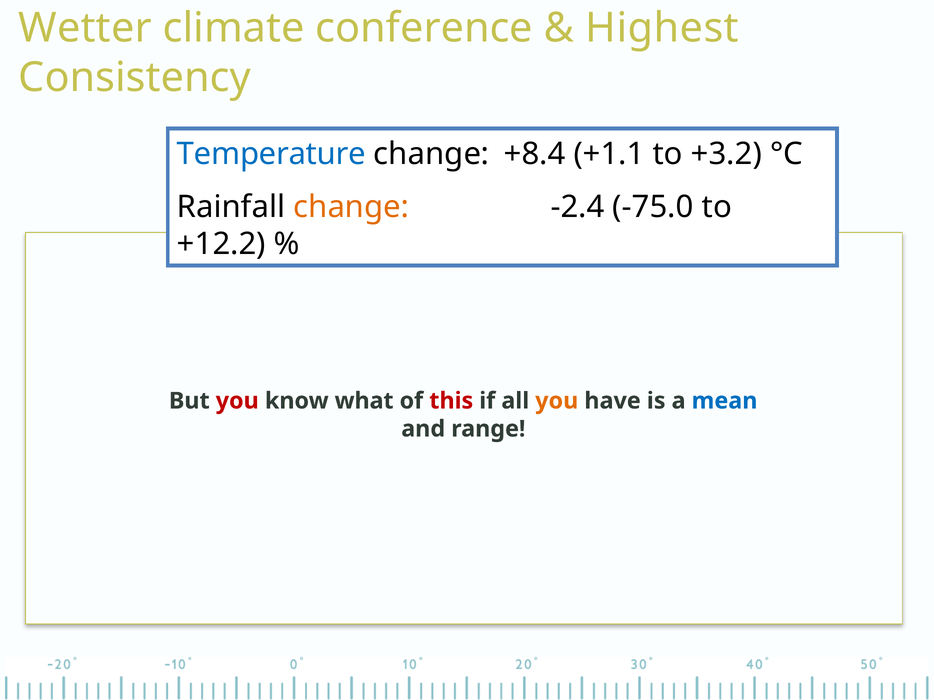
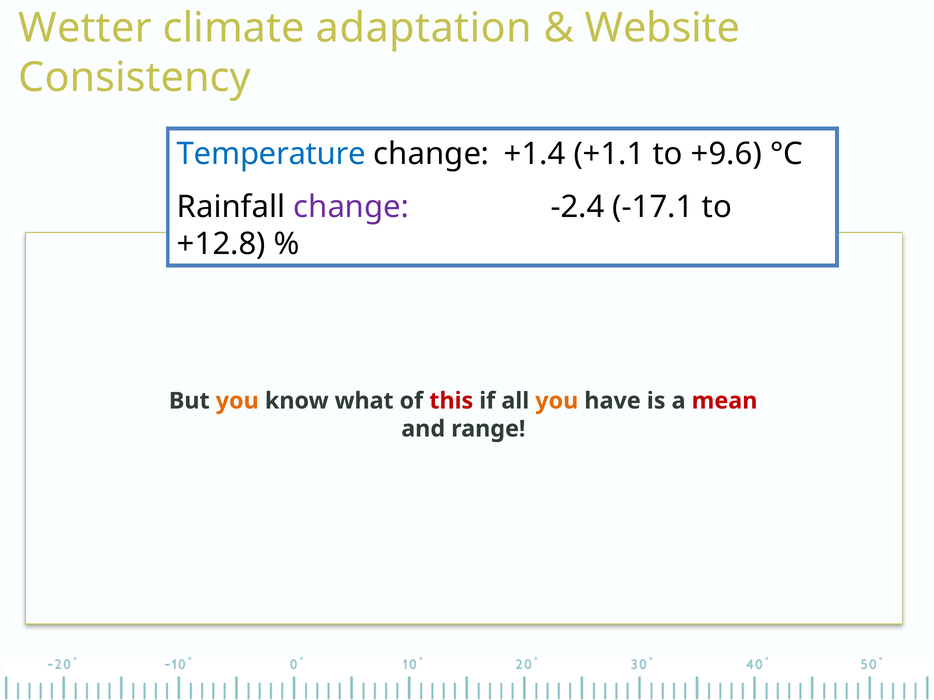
conference: conference -> adaptation (424, 28)
Highest: Highest -> Website (662, 28)
+8.4: +8.4 -> +1.4 (535, 154)
+3.2: +3.2 -> +9.6 (726, 154)
change colour: orange -> purple (351, 207)
-75.0: -75.0 -> -17.1 (653, 207)
+12.2: +12.2 -> +12.8 (221, 244)
you colour: red -> orange (237, 401)
mean colour: blue -> red (725, 401)
